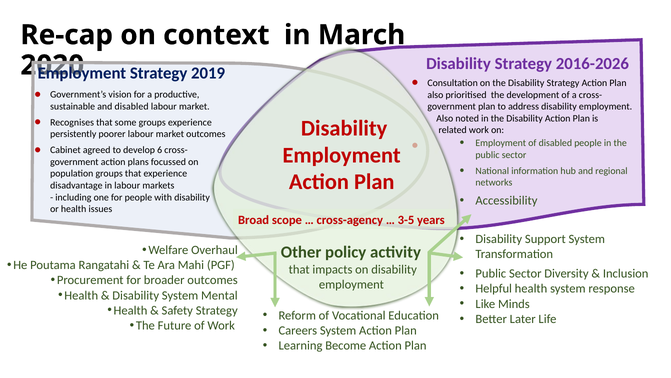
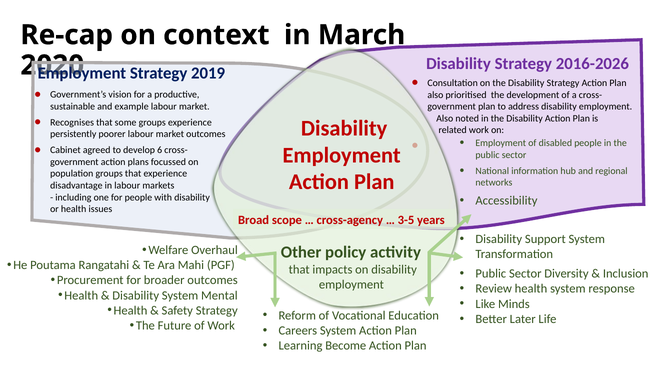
and disabled: disabled -> example (132, 106)
Helpful: Helpful -> Review (494, 288)
